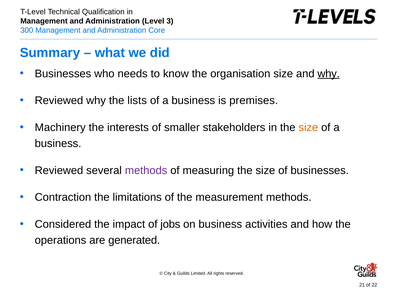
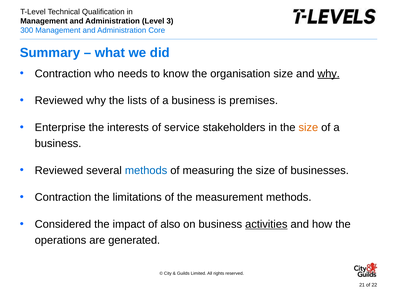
Businesses: Businesses -> Contraction (63, 74)
Machinery: Machinery -> Enterprise (60, 127)
smaller: smaller -> service (182, 127)
methods colour: purple -> blue (146, 170)
jobs: jobs -> also (170, 224)
activities underline: none -> present (266, 224)
